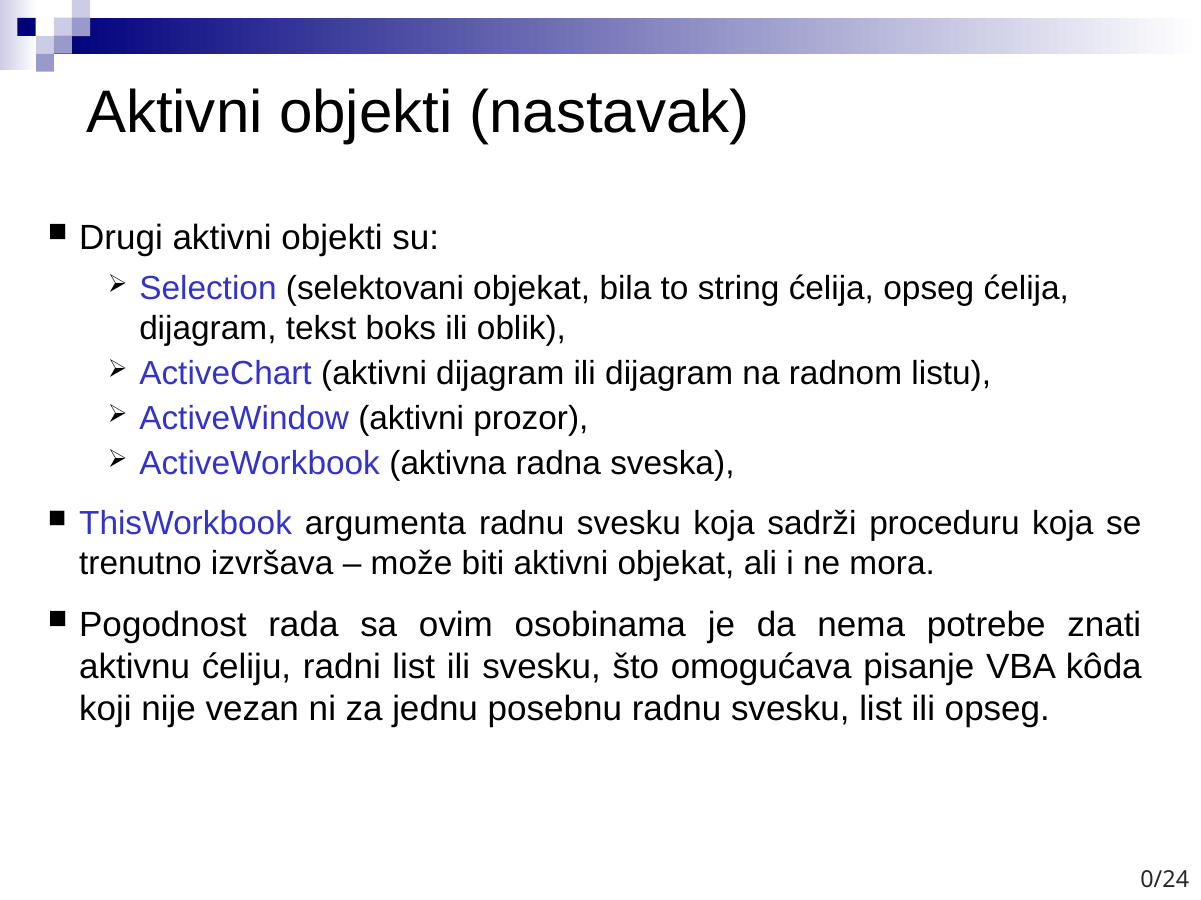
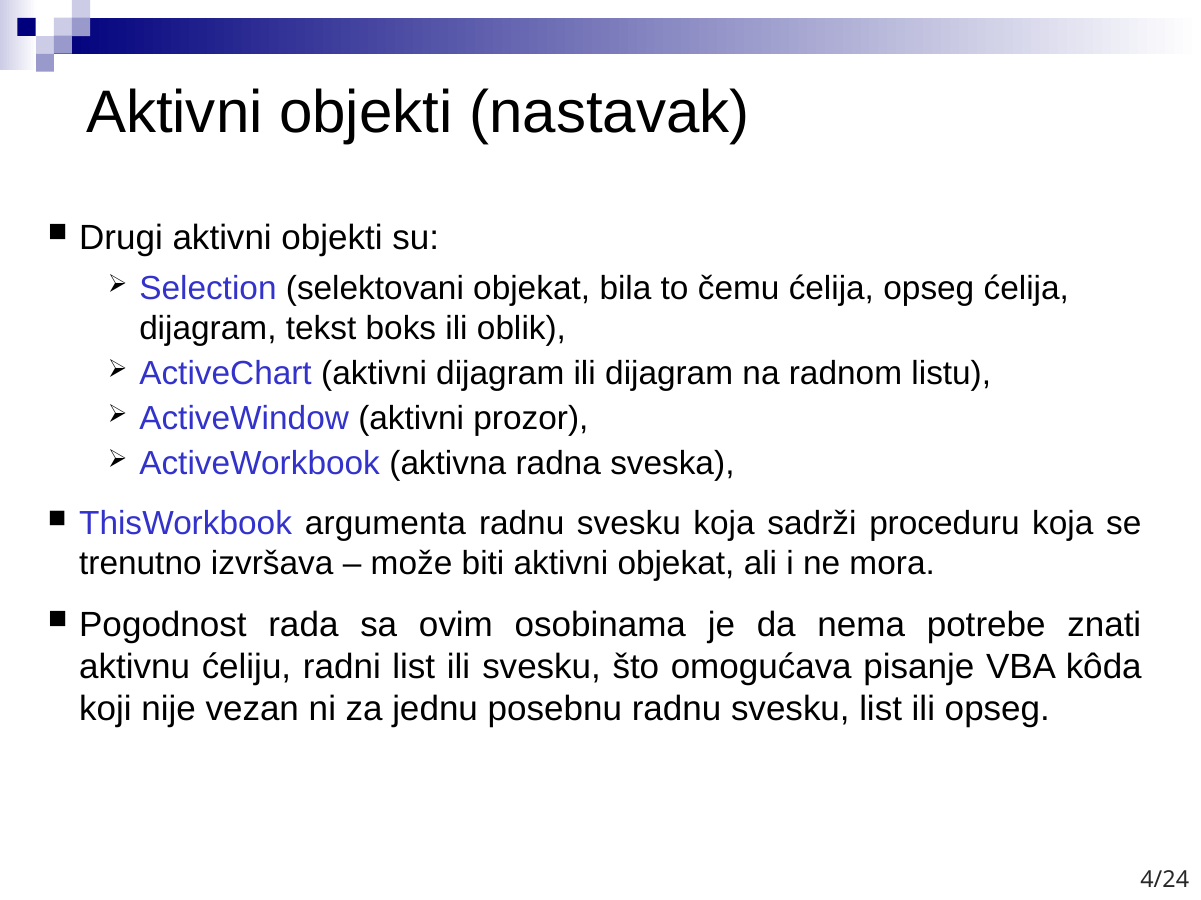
string: string -> čemu (739, 289)
0/24: 0/24 -> 4/24 (1165, 881)
